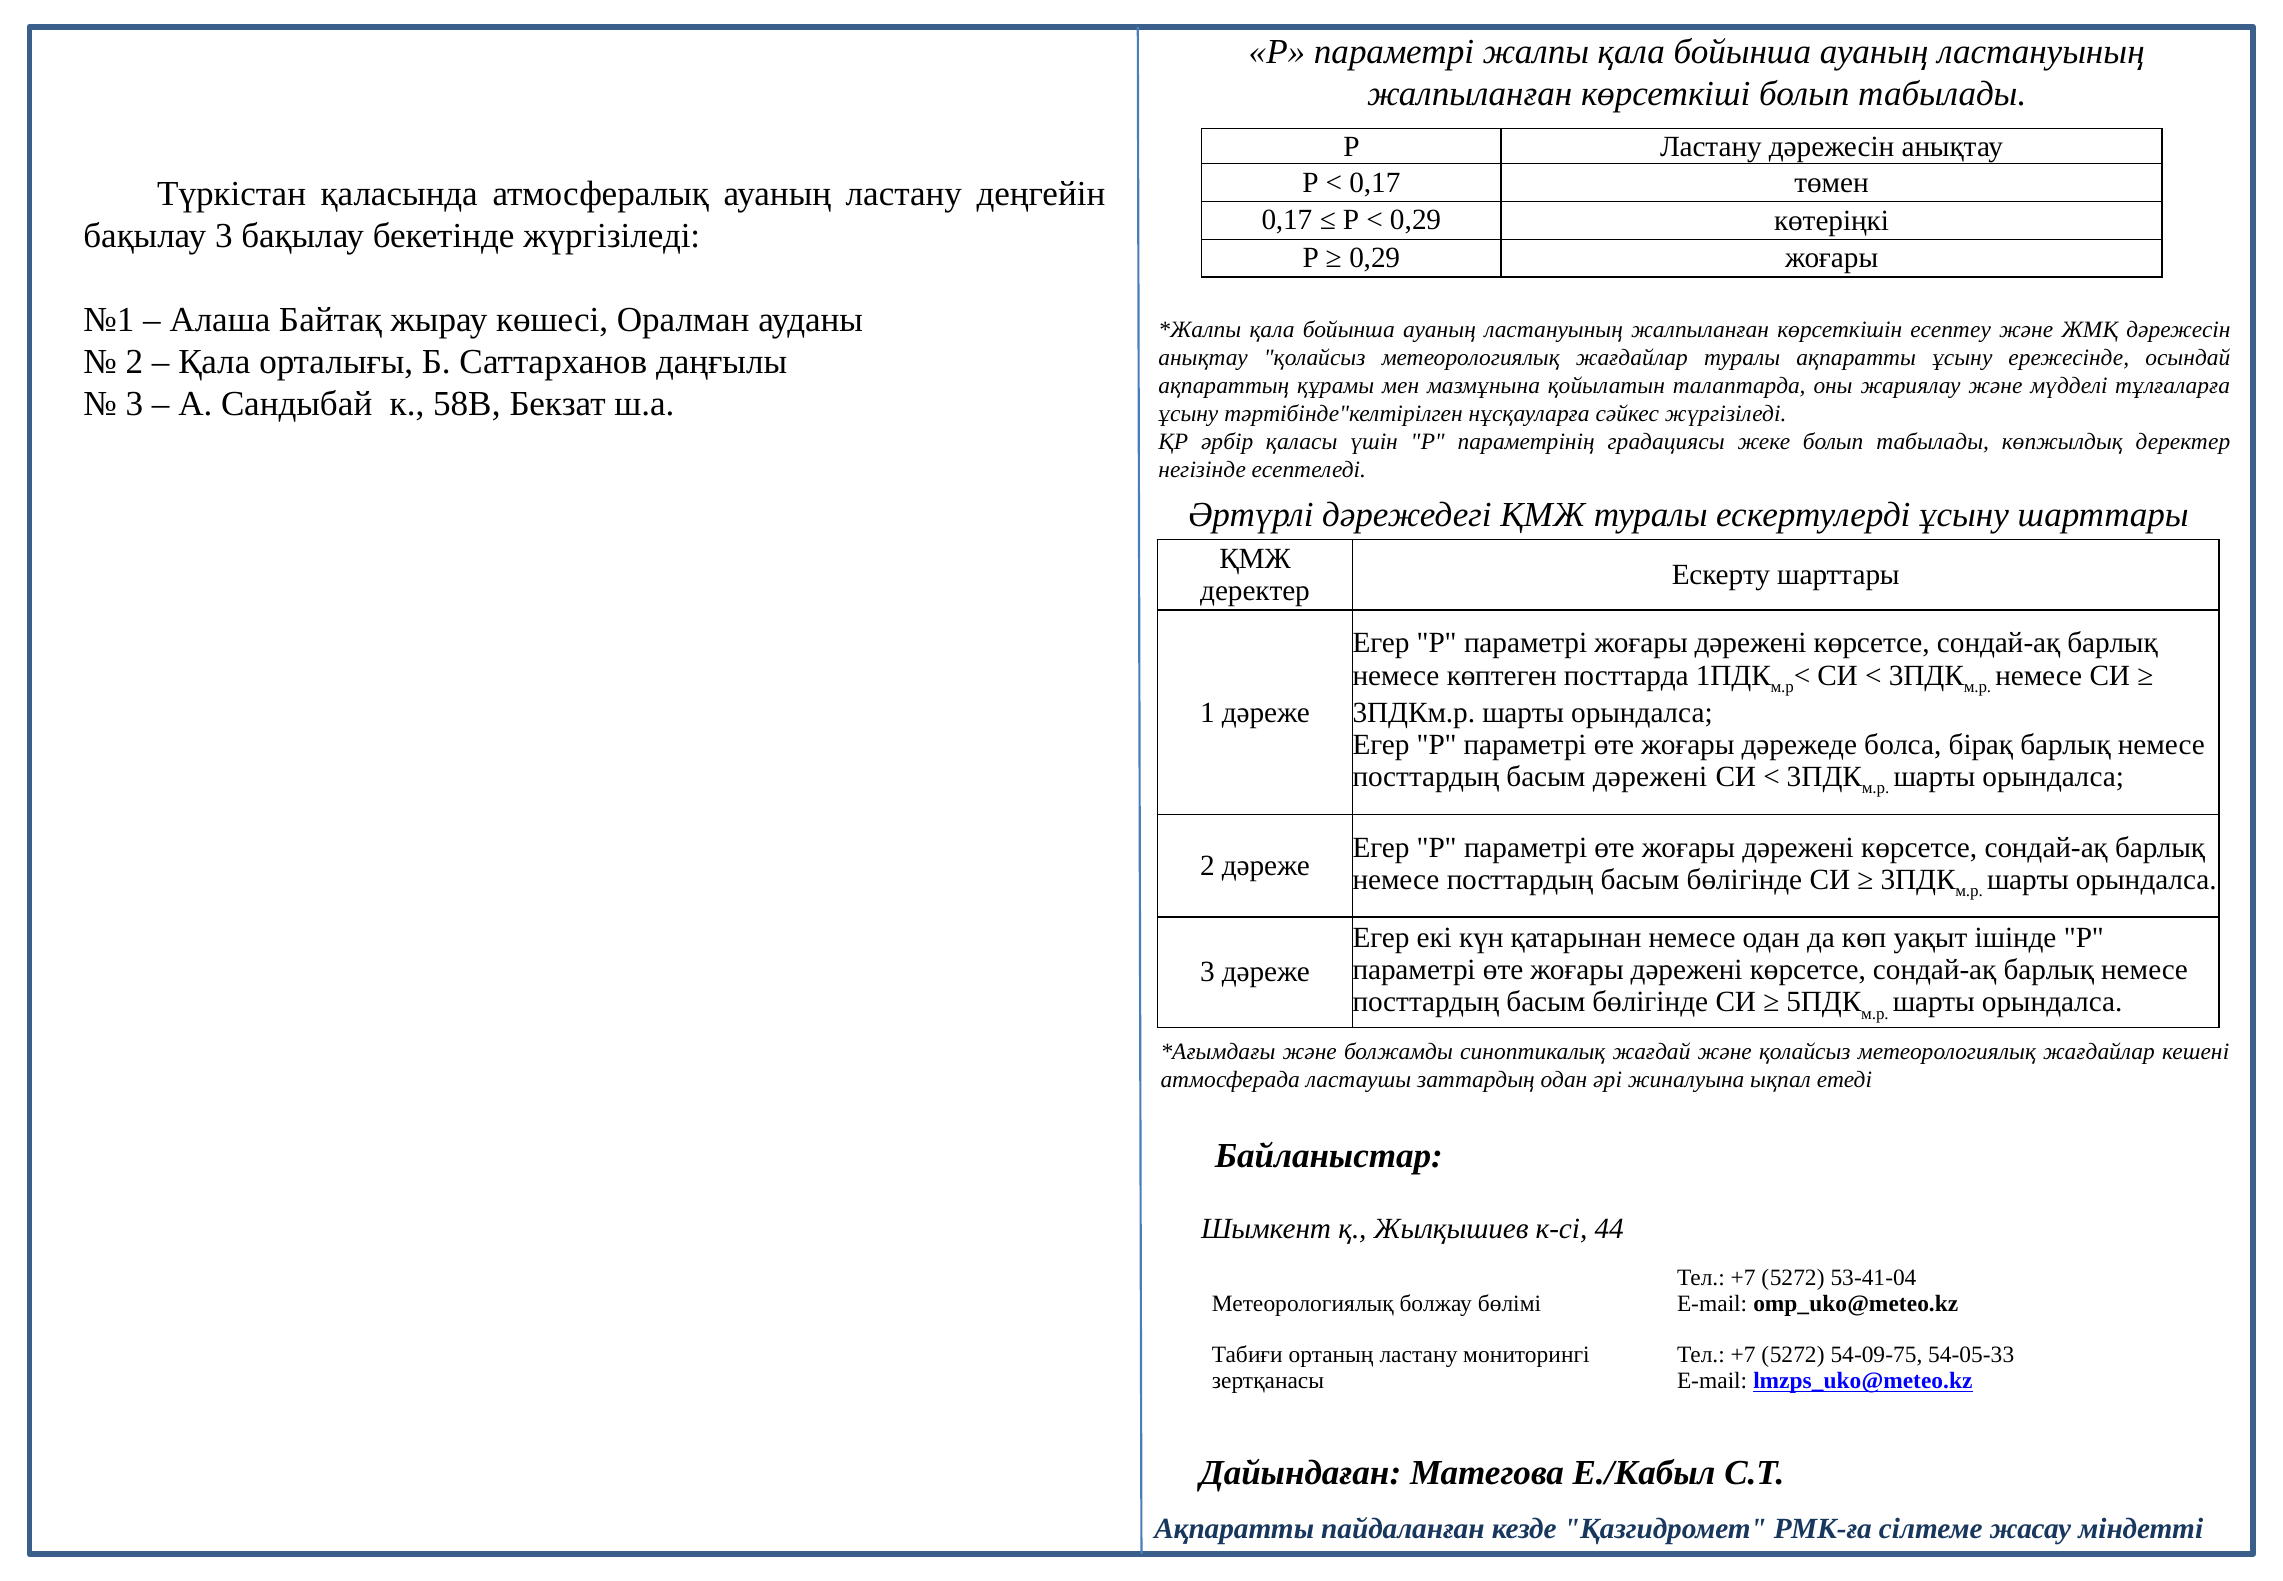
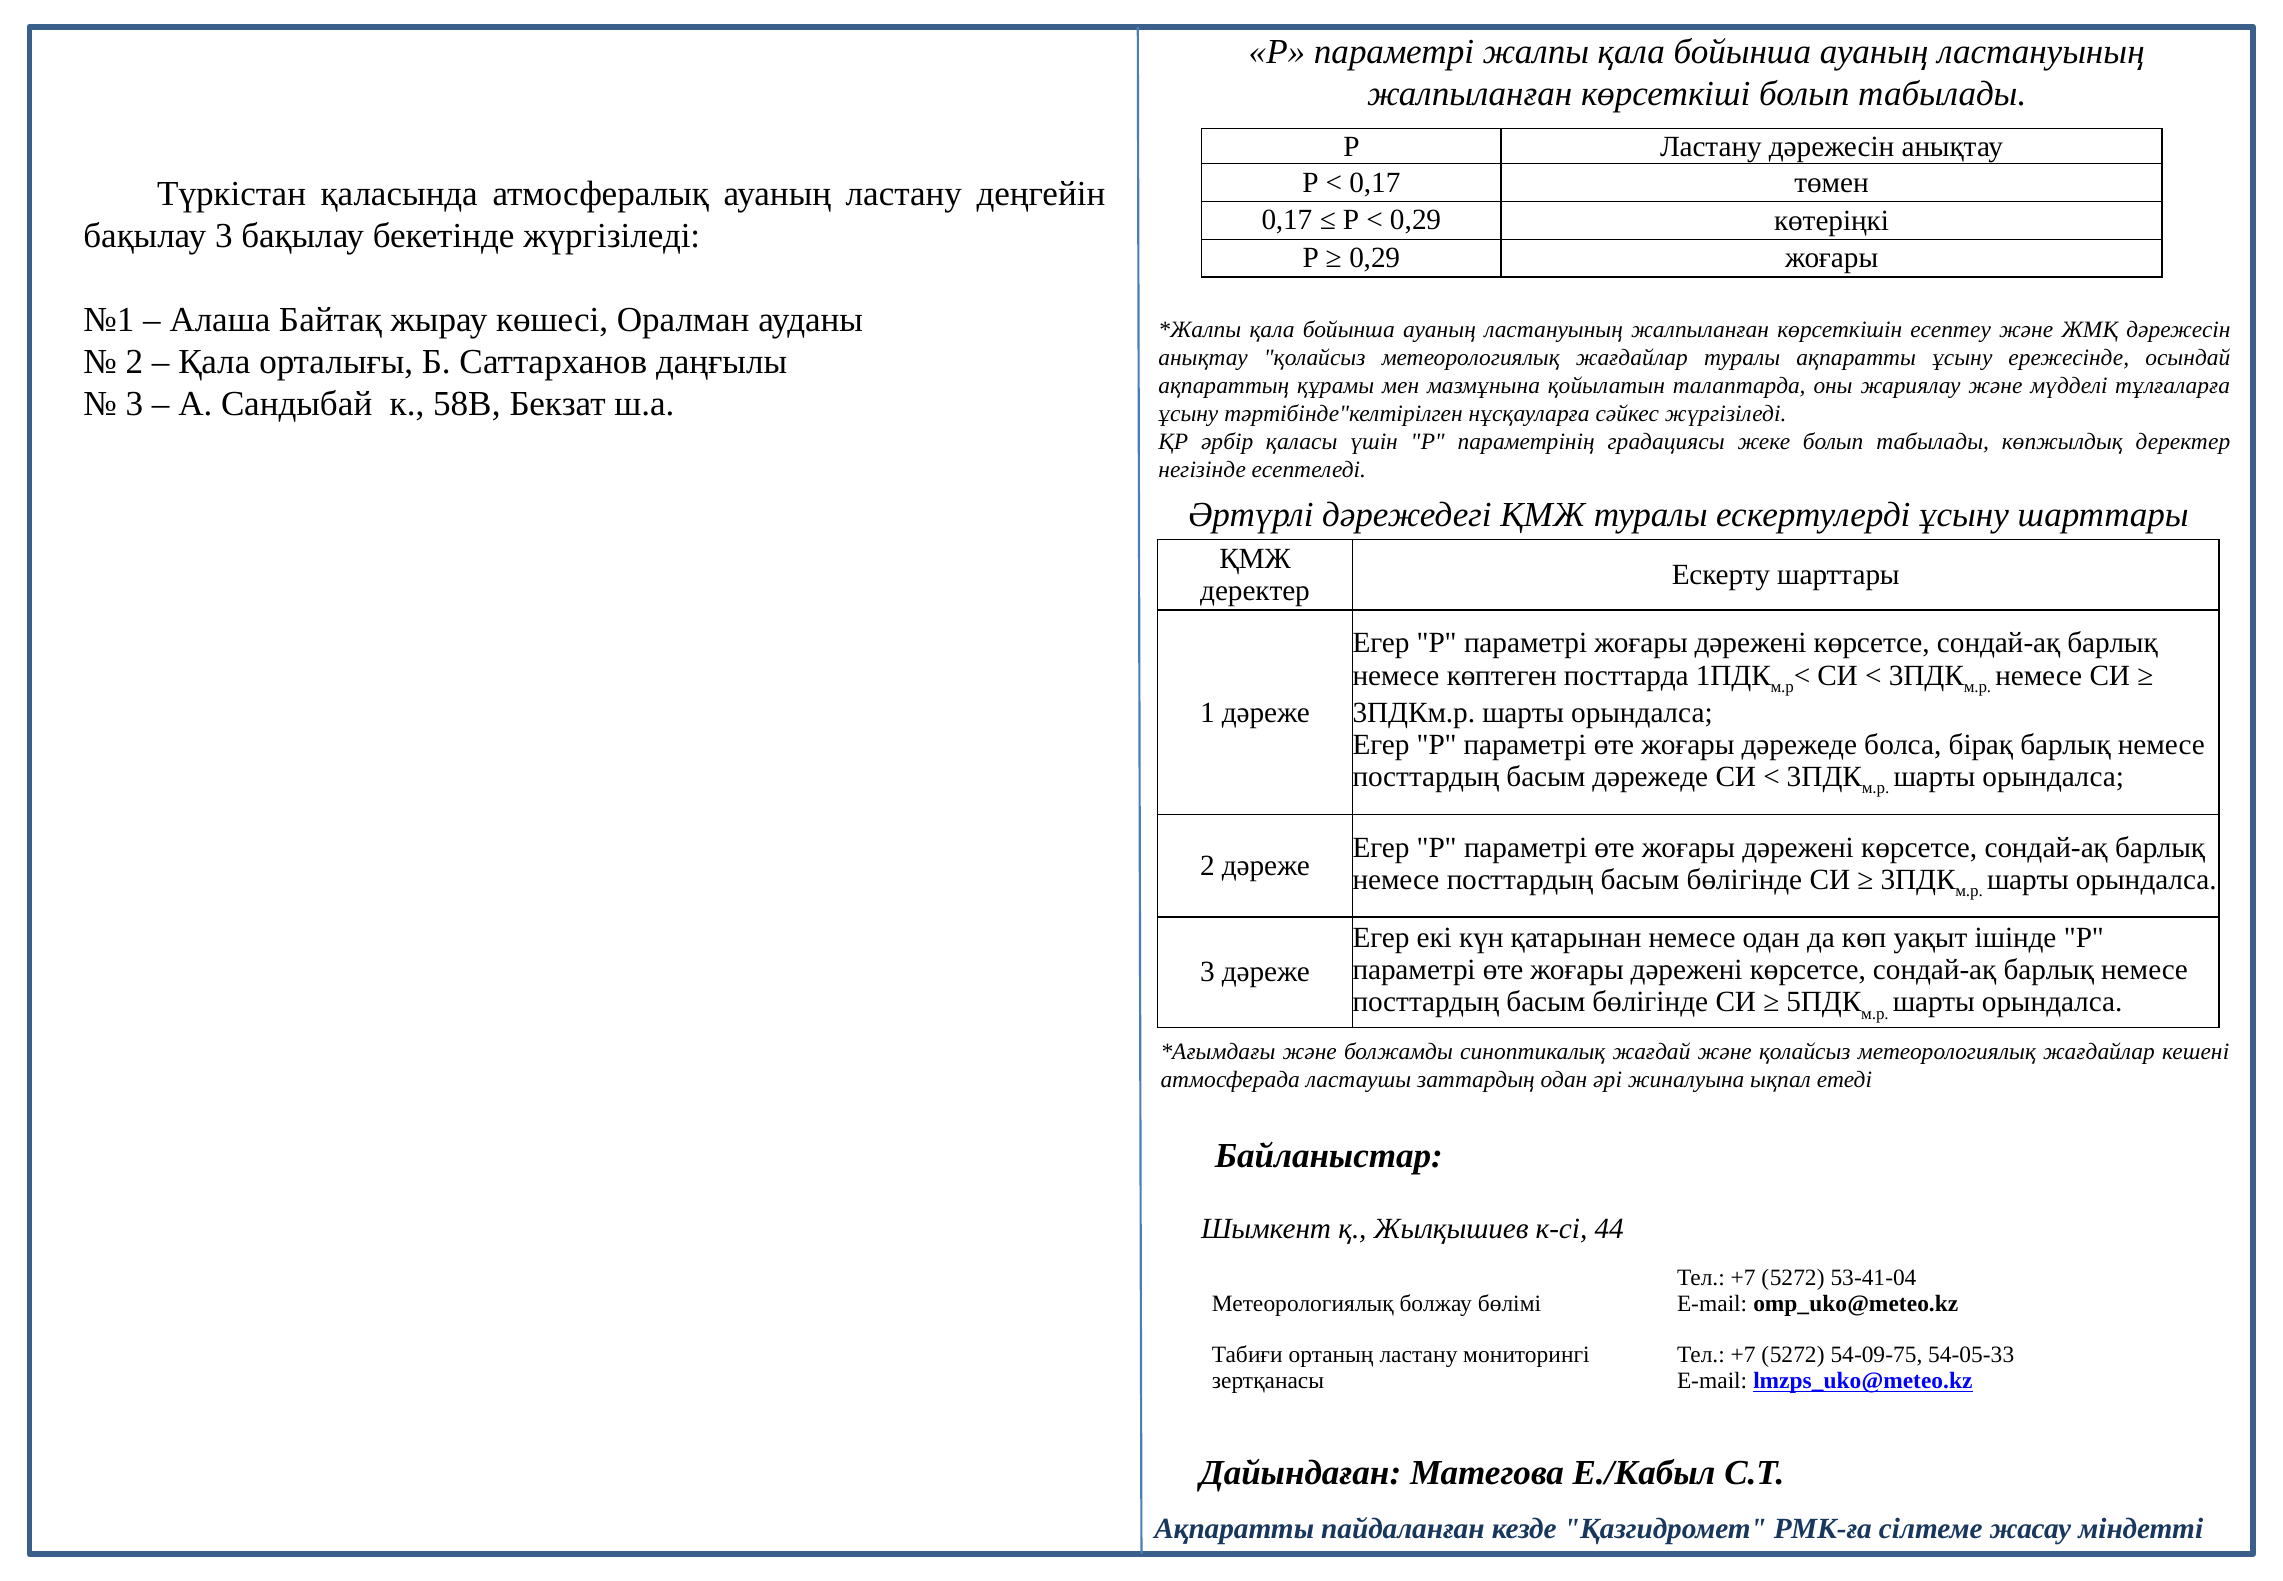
басым дәрежені: дәрежені -> дәрежеде (1650, 777)
